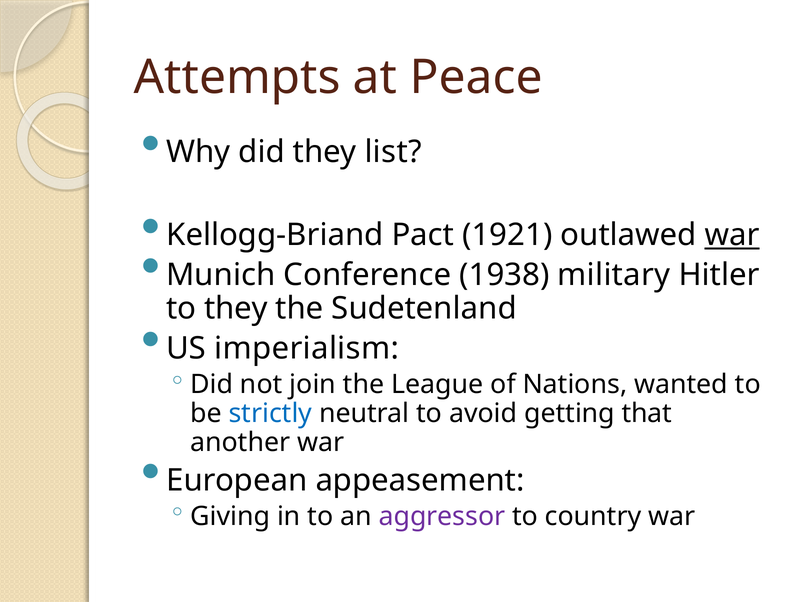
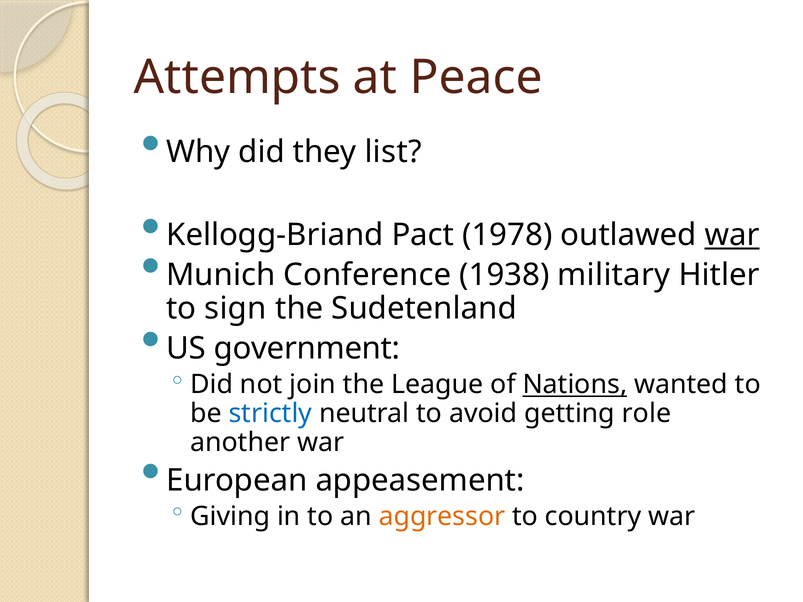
1921: 1921 -> 1978 (507, 235)
to they: they -> sign (236, 309)
imperialism: imperialism -> government (307, 348)
Nations underline: none -> present (575, 385)
that: that -> role (647, 414)
aggressor colour: purple -> orange (442, 517)
